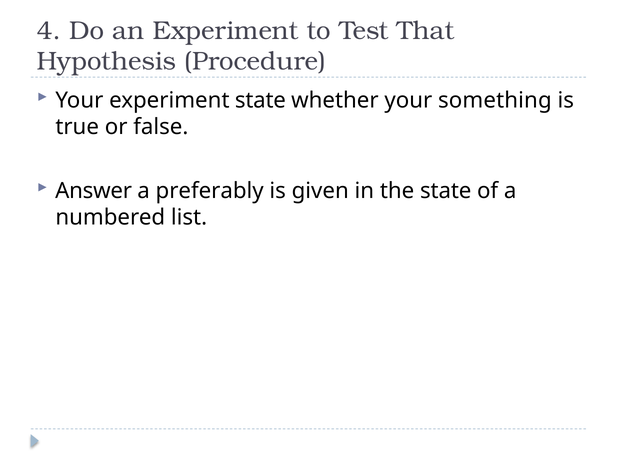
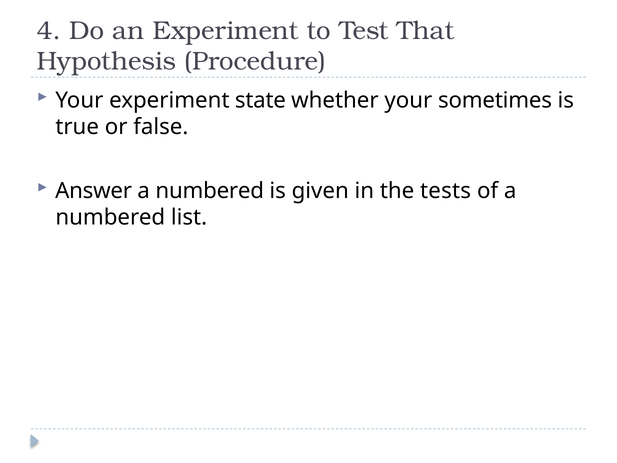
something: something -> sometimes (495, 100)
preferably: preferably -> numbered (210, 191)
the state: state -> tests (446, 191)
